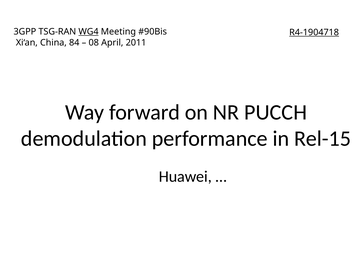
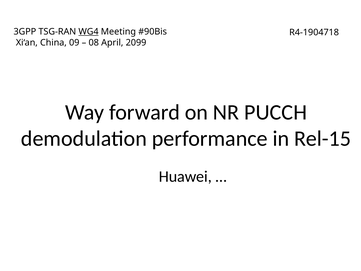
R4-1904718 underline: present -> none (314, 32)
84: 84 -> 09 (74, 43)
2011: 2011 -> 2099 (136, 43)
